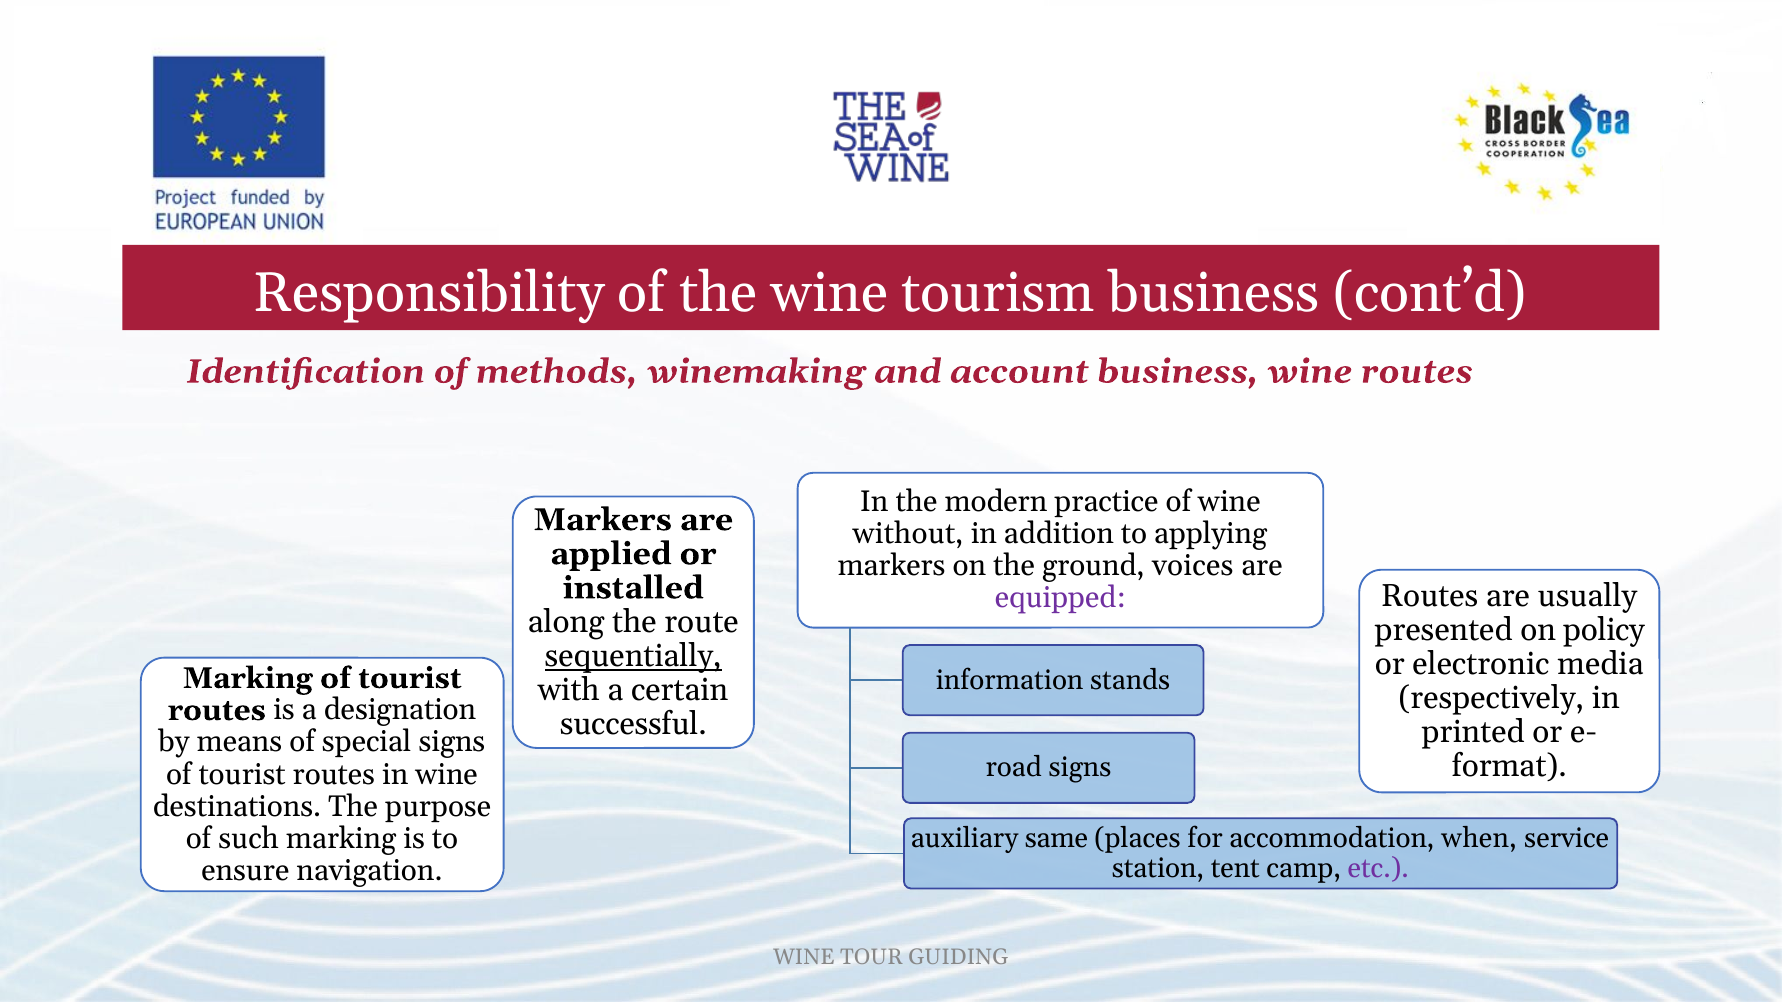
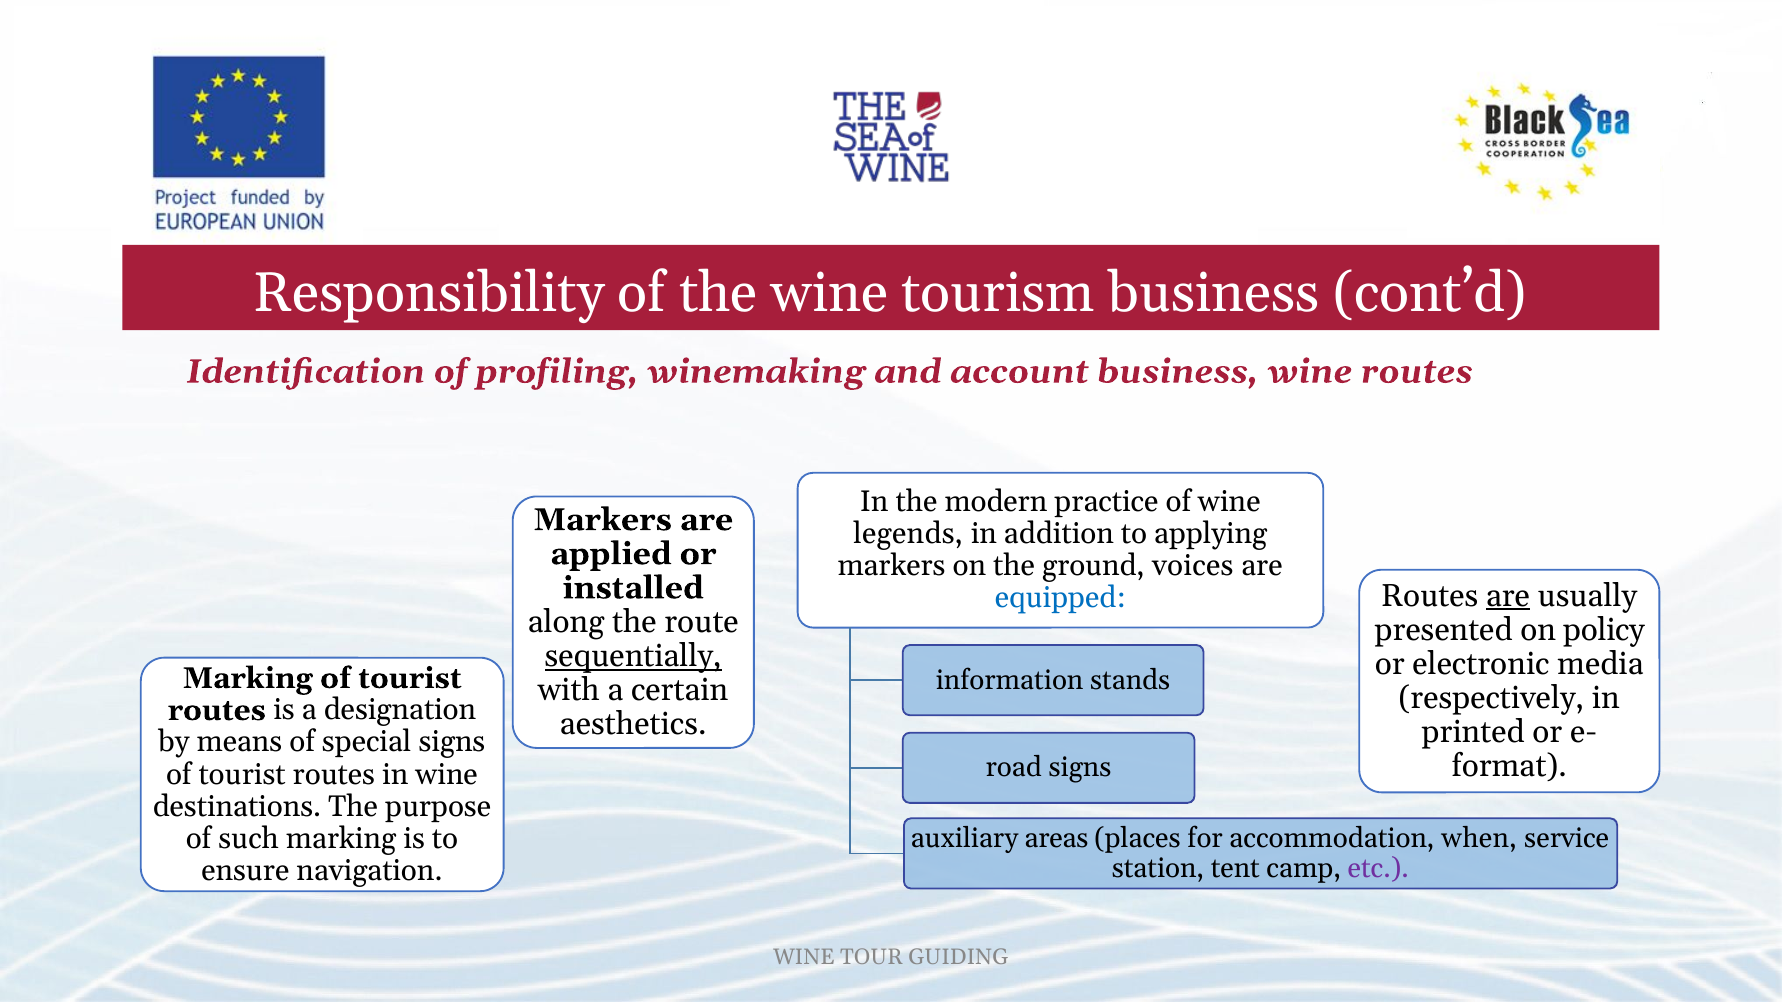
methods: methods -> profiling (557, 372)
without: without -> legends (908, 534)
are underline: none -> present (1508, 596)
equipped colour: purple -> blue (1060, 598)
successful: successful -> aesthetics (633, 724)
same: same -> areas (1056, 838)
